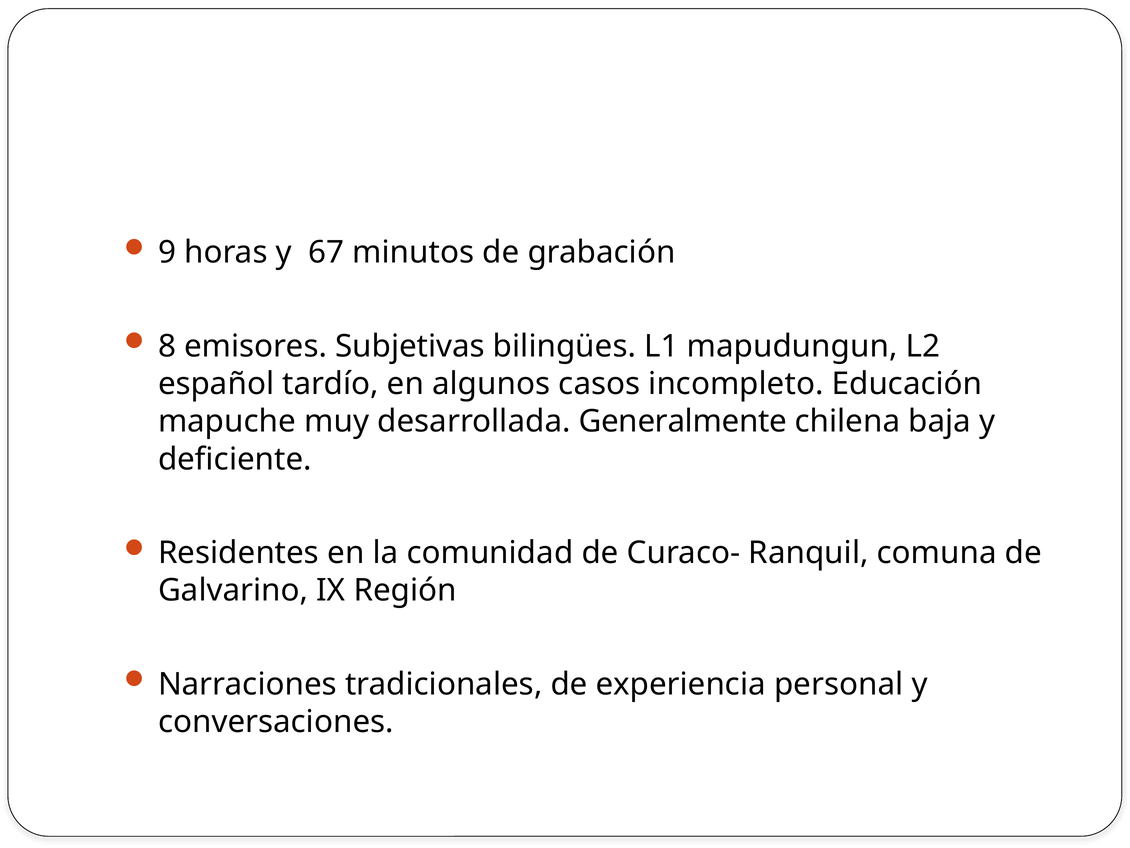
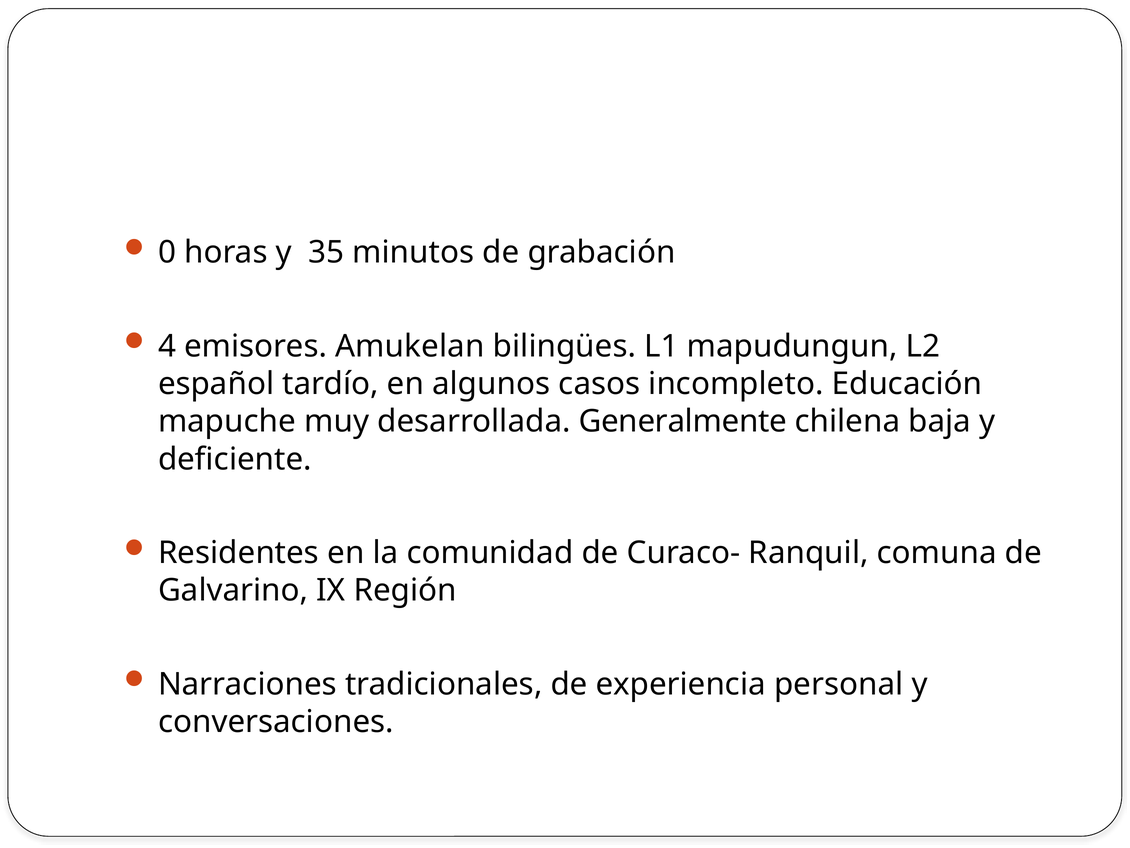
9: 9 -> 0 (167, 252)
67: 67 -> 35 (326, 252)
8: 8 -> 4 (167, 346)
Subjetivas: Subjetivas -> Amukelan (410, 346)
